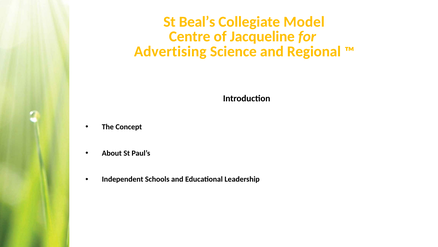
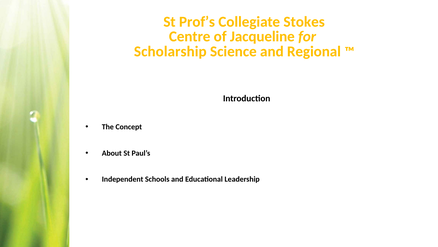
Beal’s: Beal’s -> Prof’s (197, 22)
Model: Model -> Stokes (304, 22)
Advertising: Advertising -> Scholarship (170, 51)
